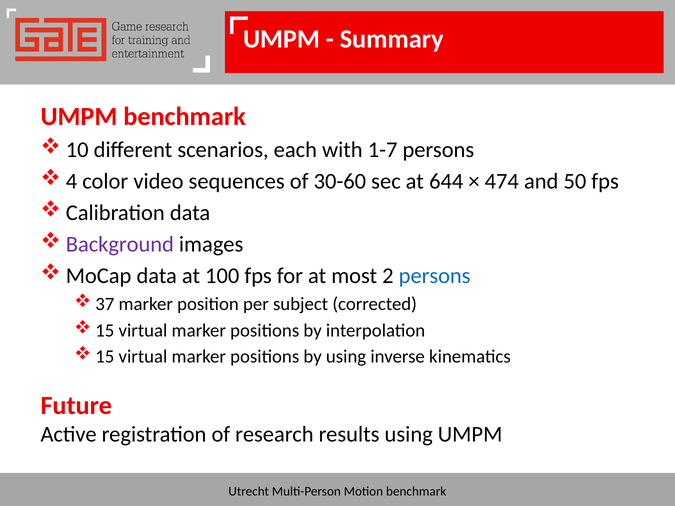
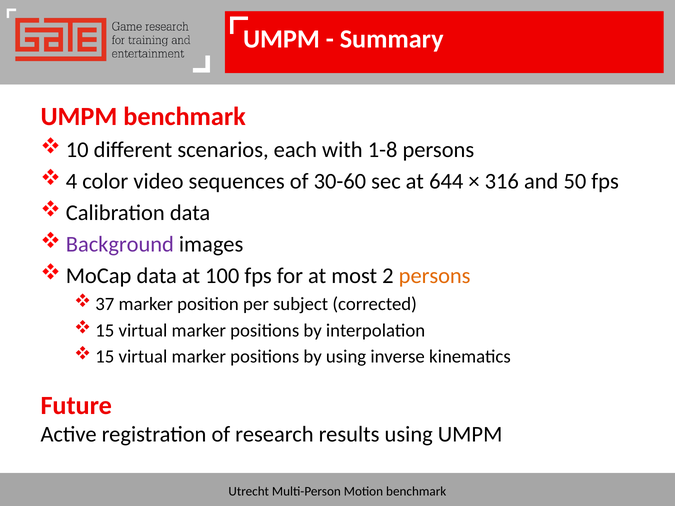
1-7: 1-7 -> 1-8 (383, 150)
474: 474 -> 316 (502, 182)
persons colour: blue -> orange (435, 276)
